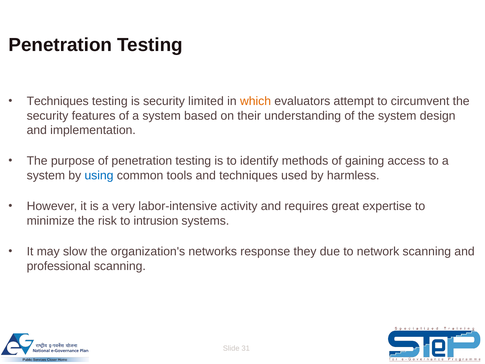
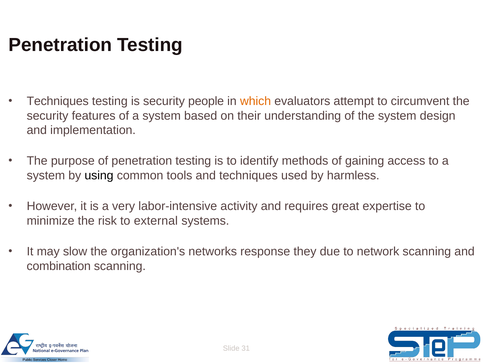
limited: limited -> people (206, 101)
using colour: blue -> black (99, 175)
intrusion: intrusion -> external (156, 221)
professional: professional -> combination (59, 266)
